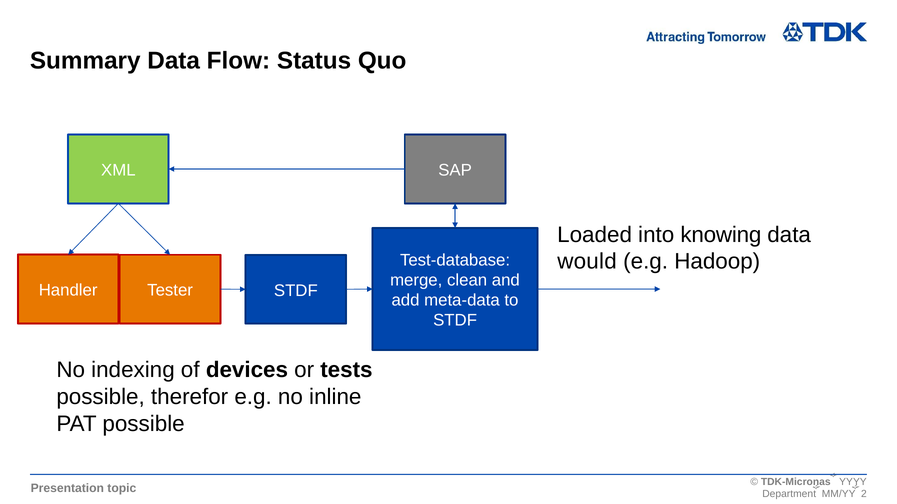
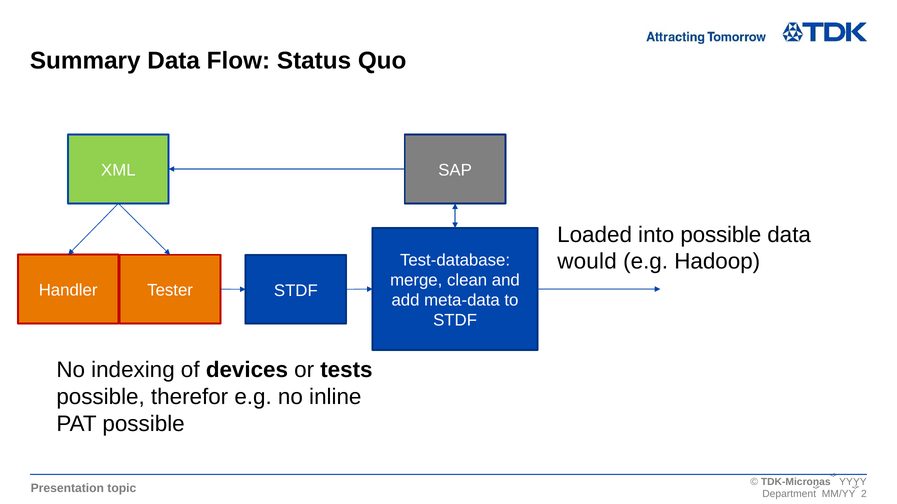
into knowing: knowing -> possible (721, 235)
